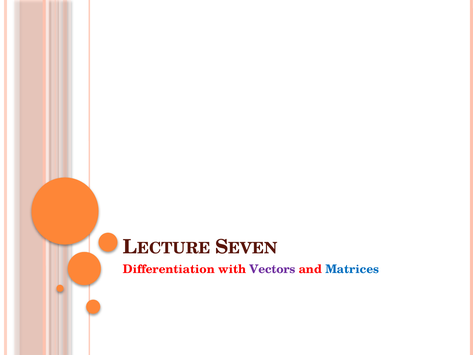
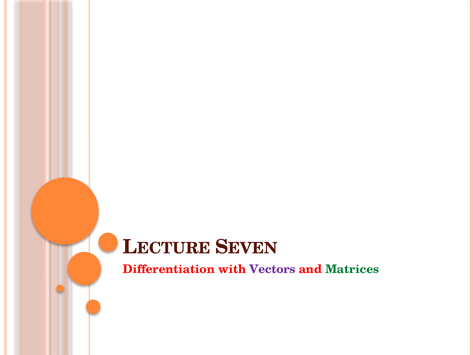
Matrices colour: blue -> green (352, 269)
